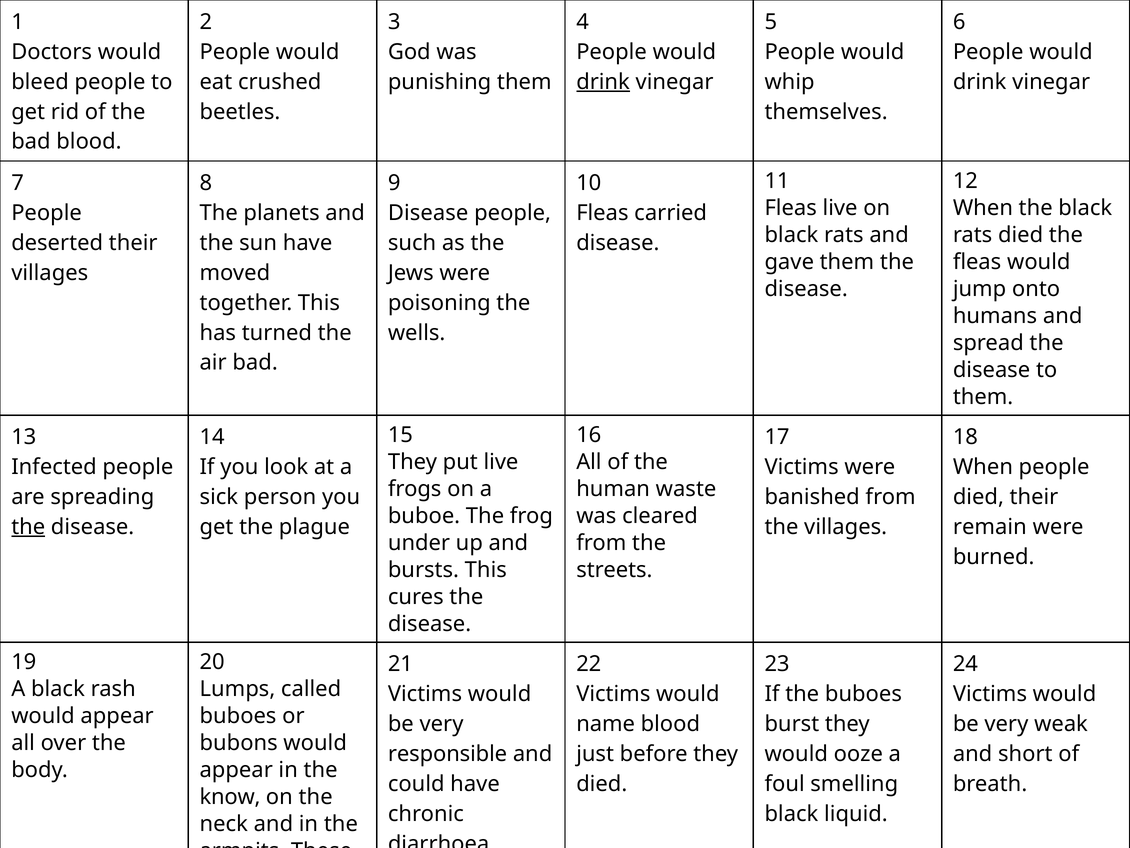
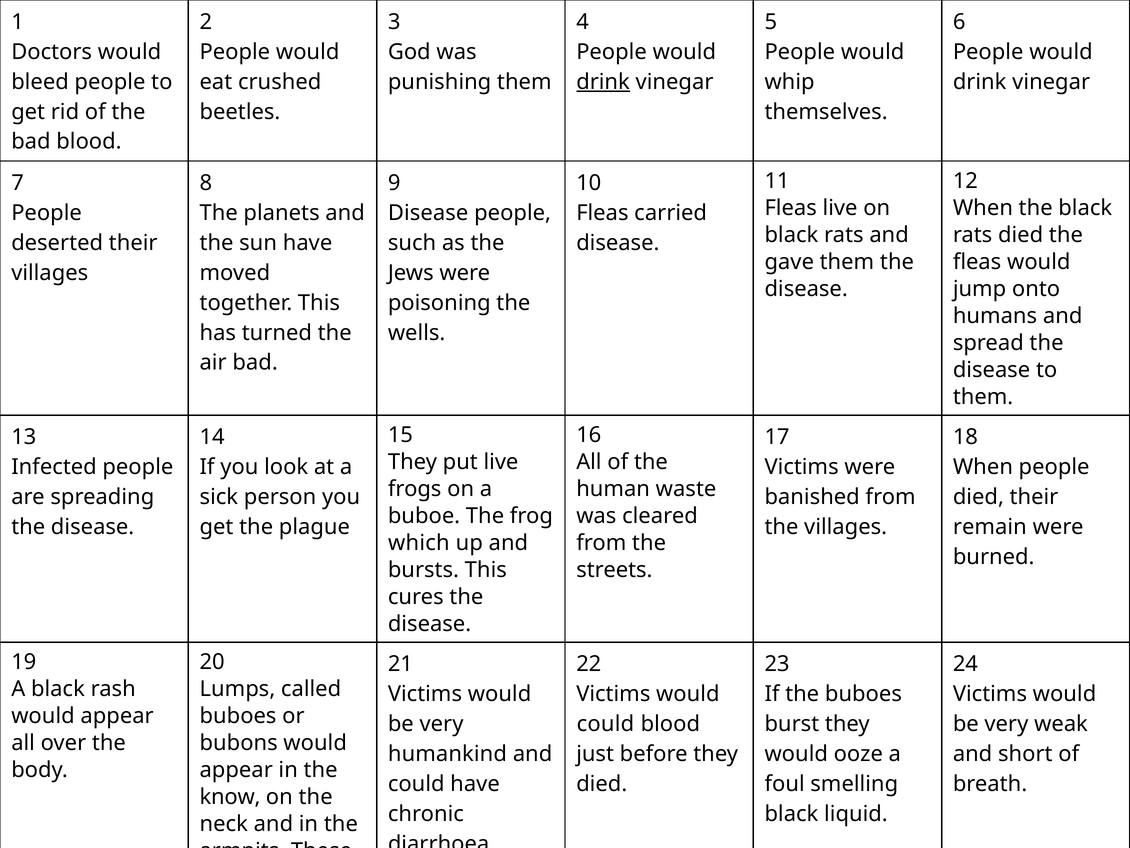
the underline: present -> none (28, 527)
under: under -> which (419, 543)
name: name -> could (605, 724)
responsible: responsible -> humankind (447, 753)
